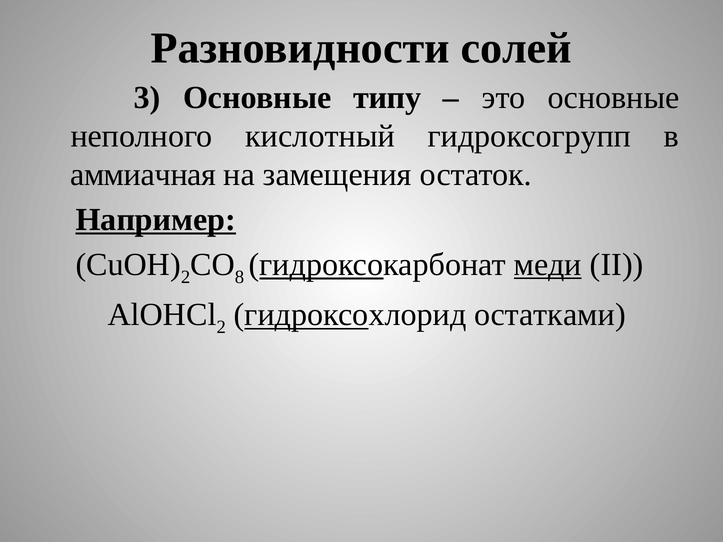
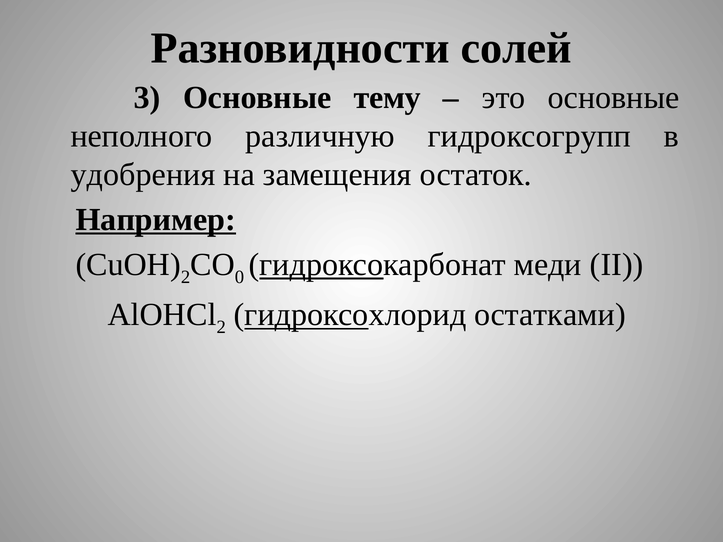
типу: типу -> тему (387, 97)
кислотный: кислотный -> различную (320, 136)
аммиачная: аммиачная -> удобрения (143, 175)
8: 8 -> 0 (239, 277)
меди underline: present -> none (548, 265)
